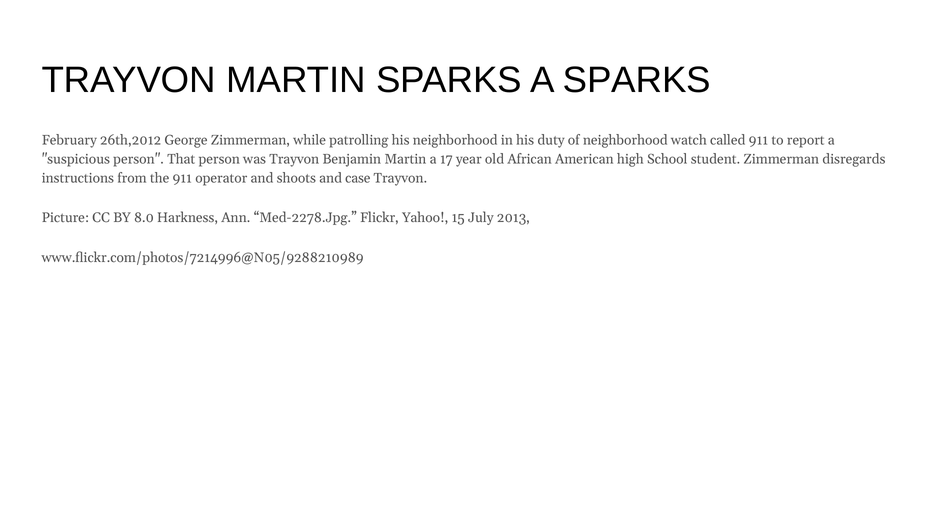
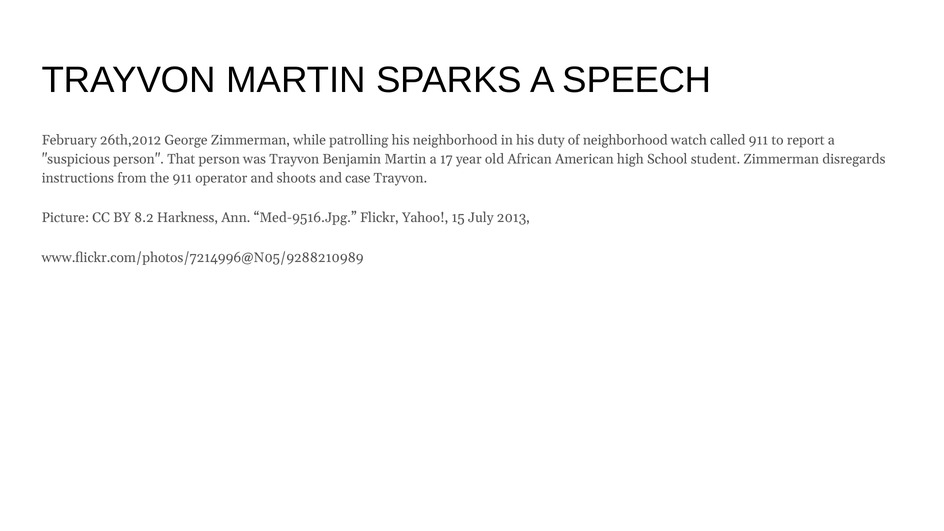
A SPARKS: SPARKS -> SPEECH (637, 80)
8.0: 8.0 -> 8.2 (144, 218)
Med-2278.Jpg: Med-2278.Jpg -> Med-9516.Jpg (305, 218)
